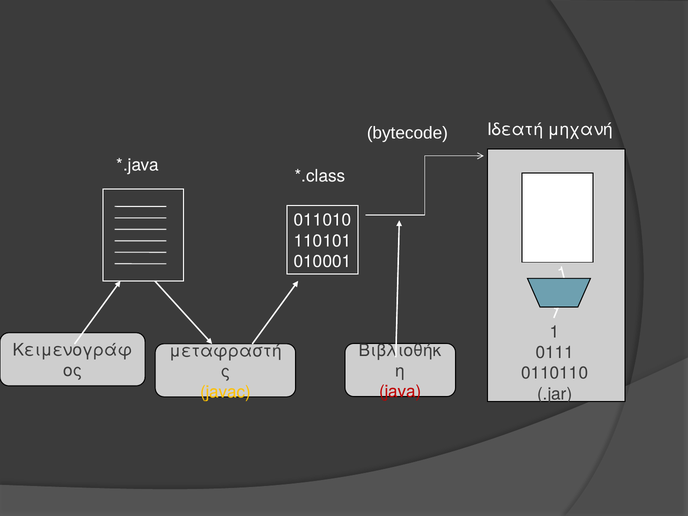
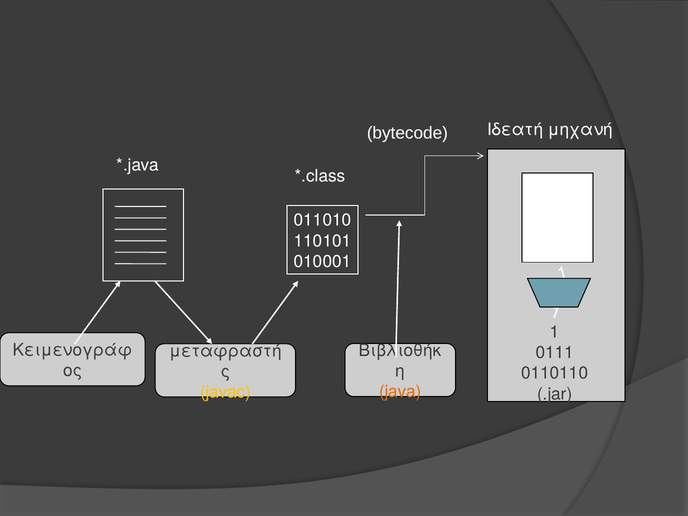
java colour: red -> orange (400, 392)
